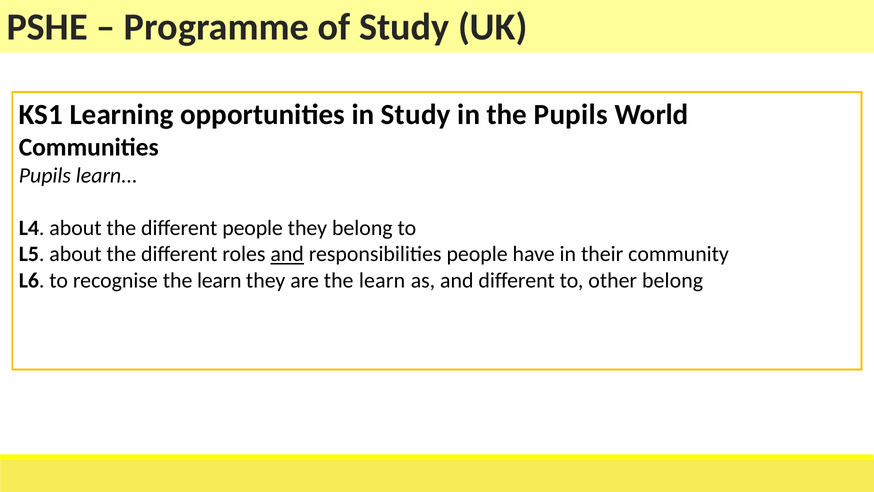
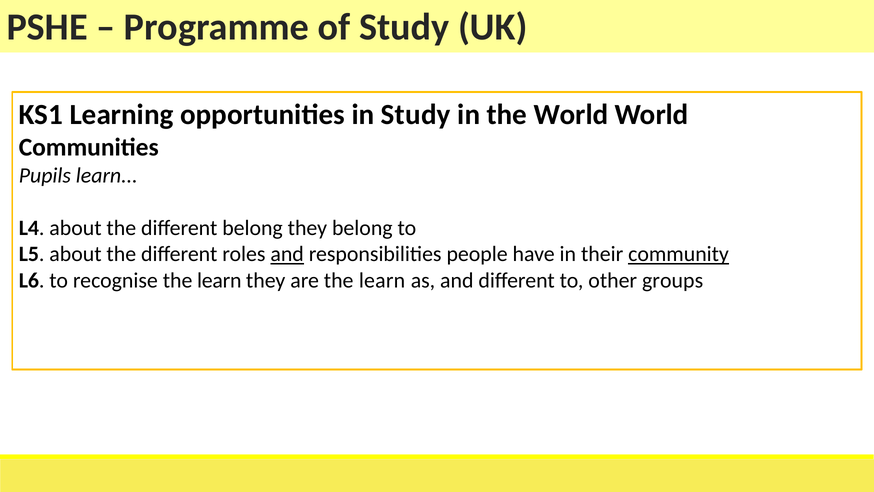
the Pupils: Pupils -> World (571, 115)
different people: people -> belong (253, 228)
community underline: none -> present (679, 254)
other belong: belong -> groups (673, 280)
